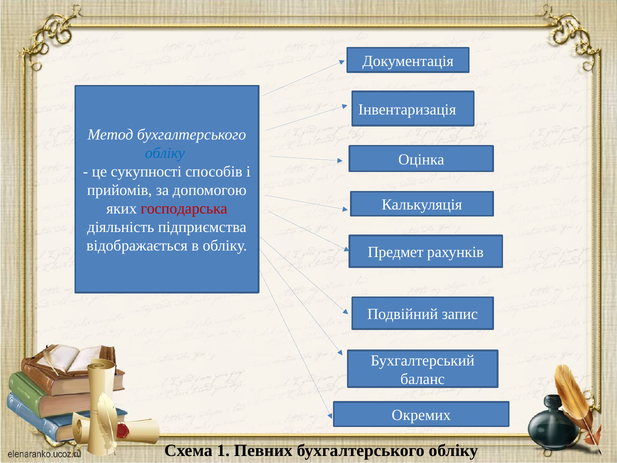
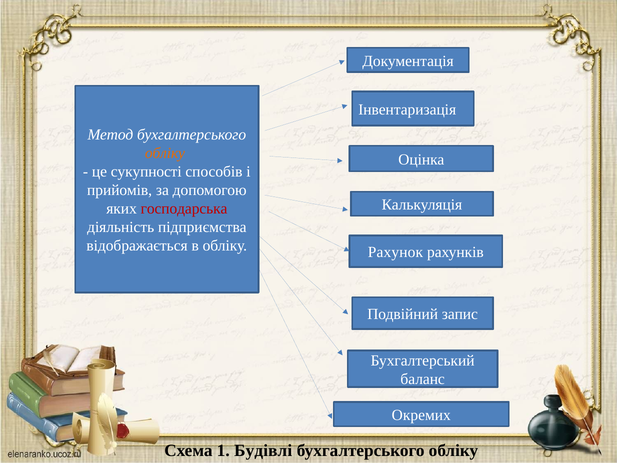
обліку colour: blue -> orange (165, 153)
Предмет: Предмет -> Рахунок (395, 252)
Певних: Певних -> Будівлі (263, 450)
